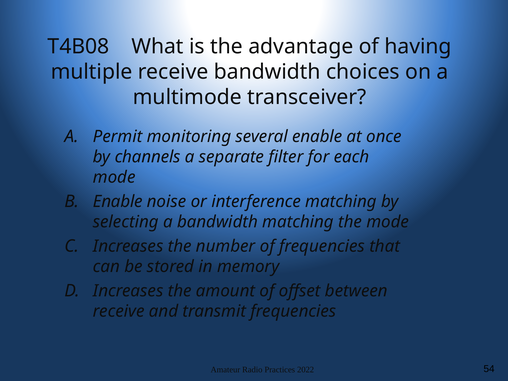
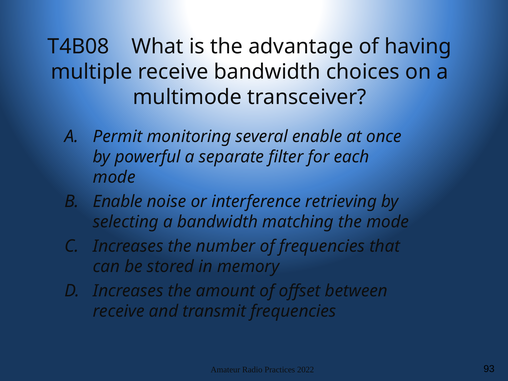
channels: channels -> powerful (148, 157)
interference matching: matching -> retrieving (341, 202)
54: 54 -> 93 (489, 369)
